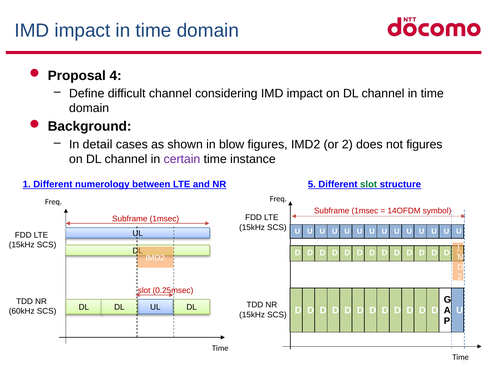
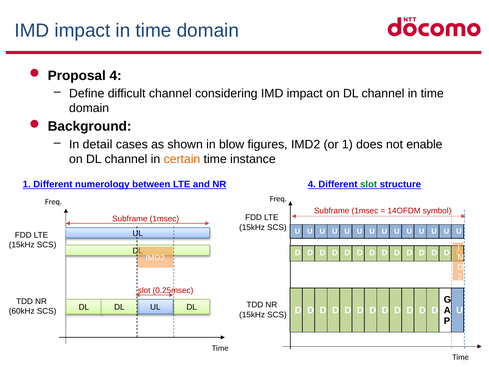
or 2: 2 -> 1 (347, 144)
not figures: figures -> enable (424, 144)
certain colour: purple -> orange (182, 159)
NR 5: 5 -> 4 (312, 184)
